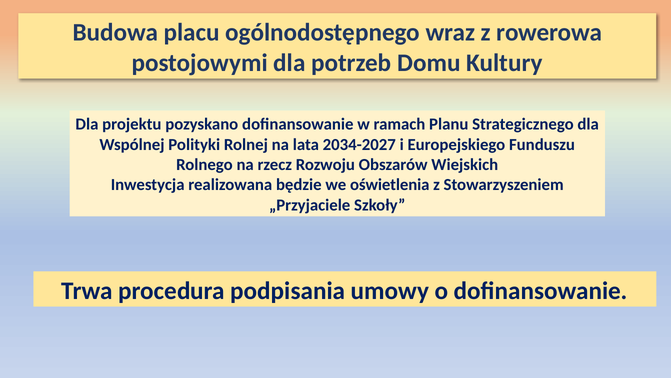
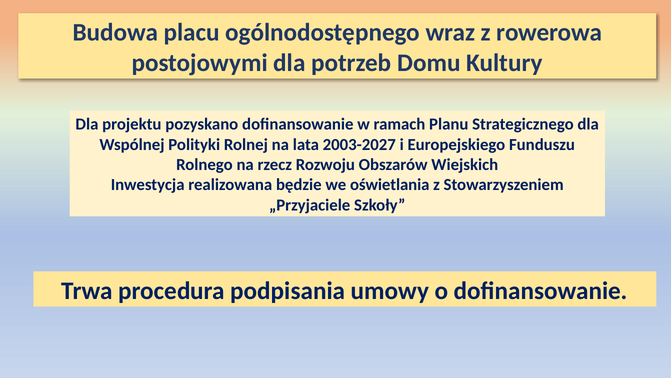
2034-2027: 2034-2027 -> 2003-2027 (359, 144)
oświetlenia: oświetlenia -> oświetlania (390, 185)
